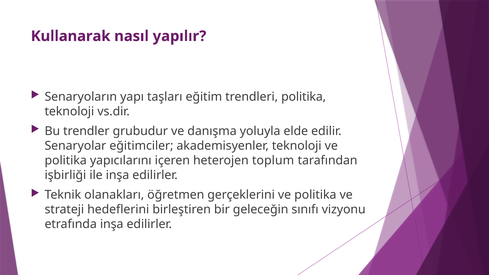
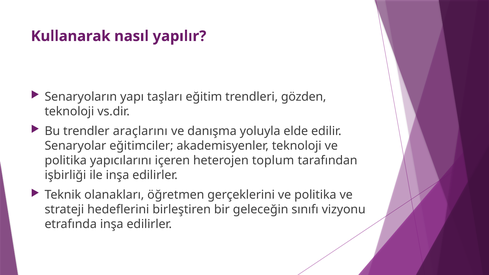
trendleri politika: politika -> gözden (304, 97)
grubudur: grubudur -> araçlarını (140, 131)
